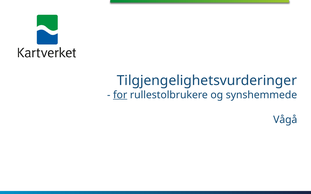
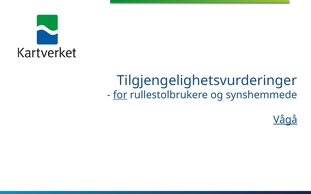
Vågå underline: none -> present (285, 120)
